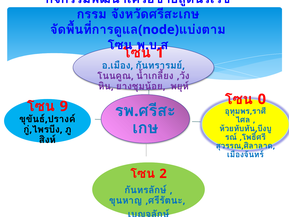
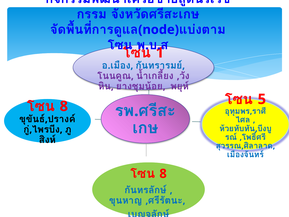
0: 0 -> 5 (262, 99)
9: 9 -> 8 (64, 106)
2: 2 -> 8 (163, 174)
